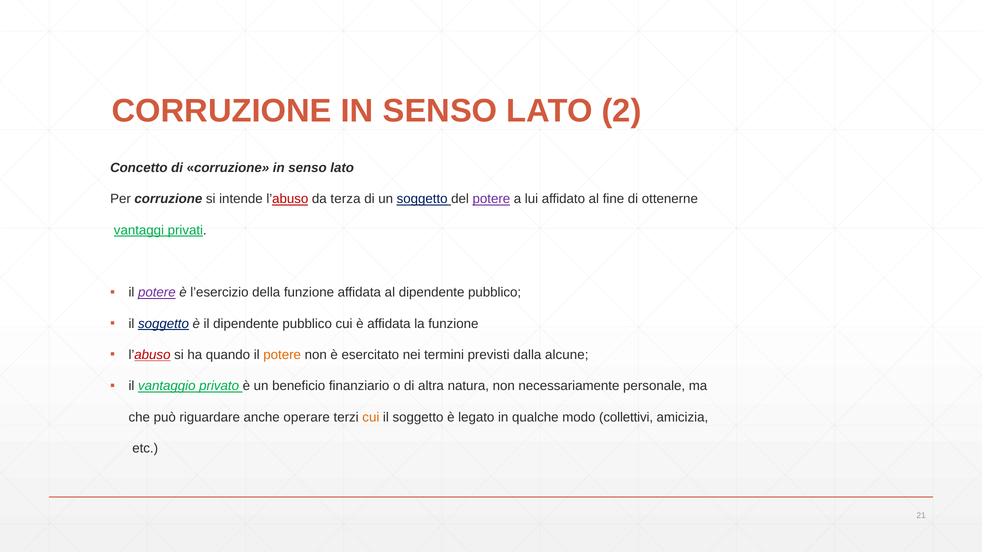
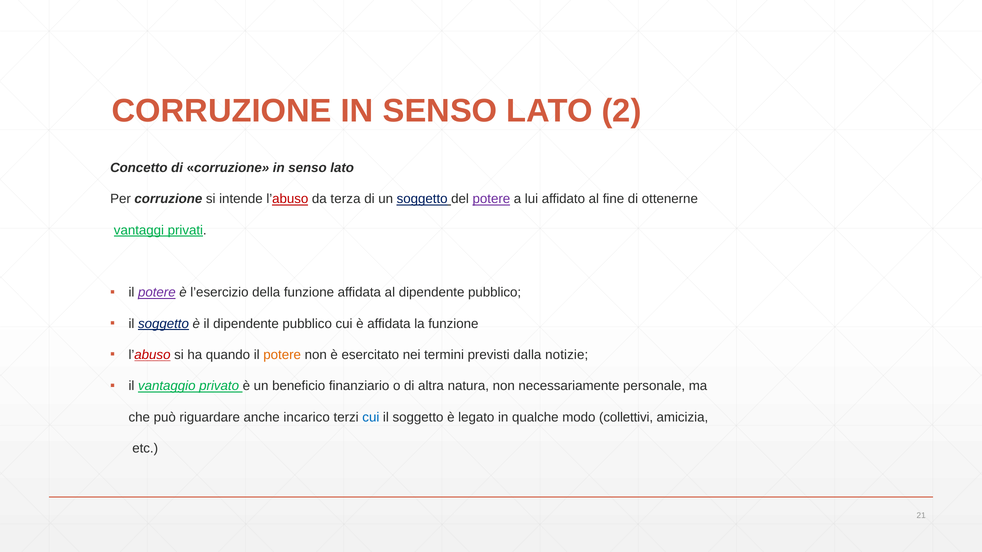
alcune: alcune -> notizie (567, 355)
operare: operare -> incarico (307, 417)
cui colour: orange -> blue (371, 417)
